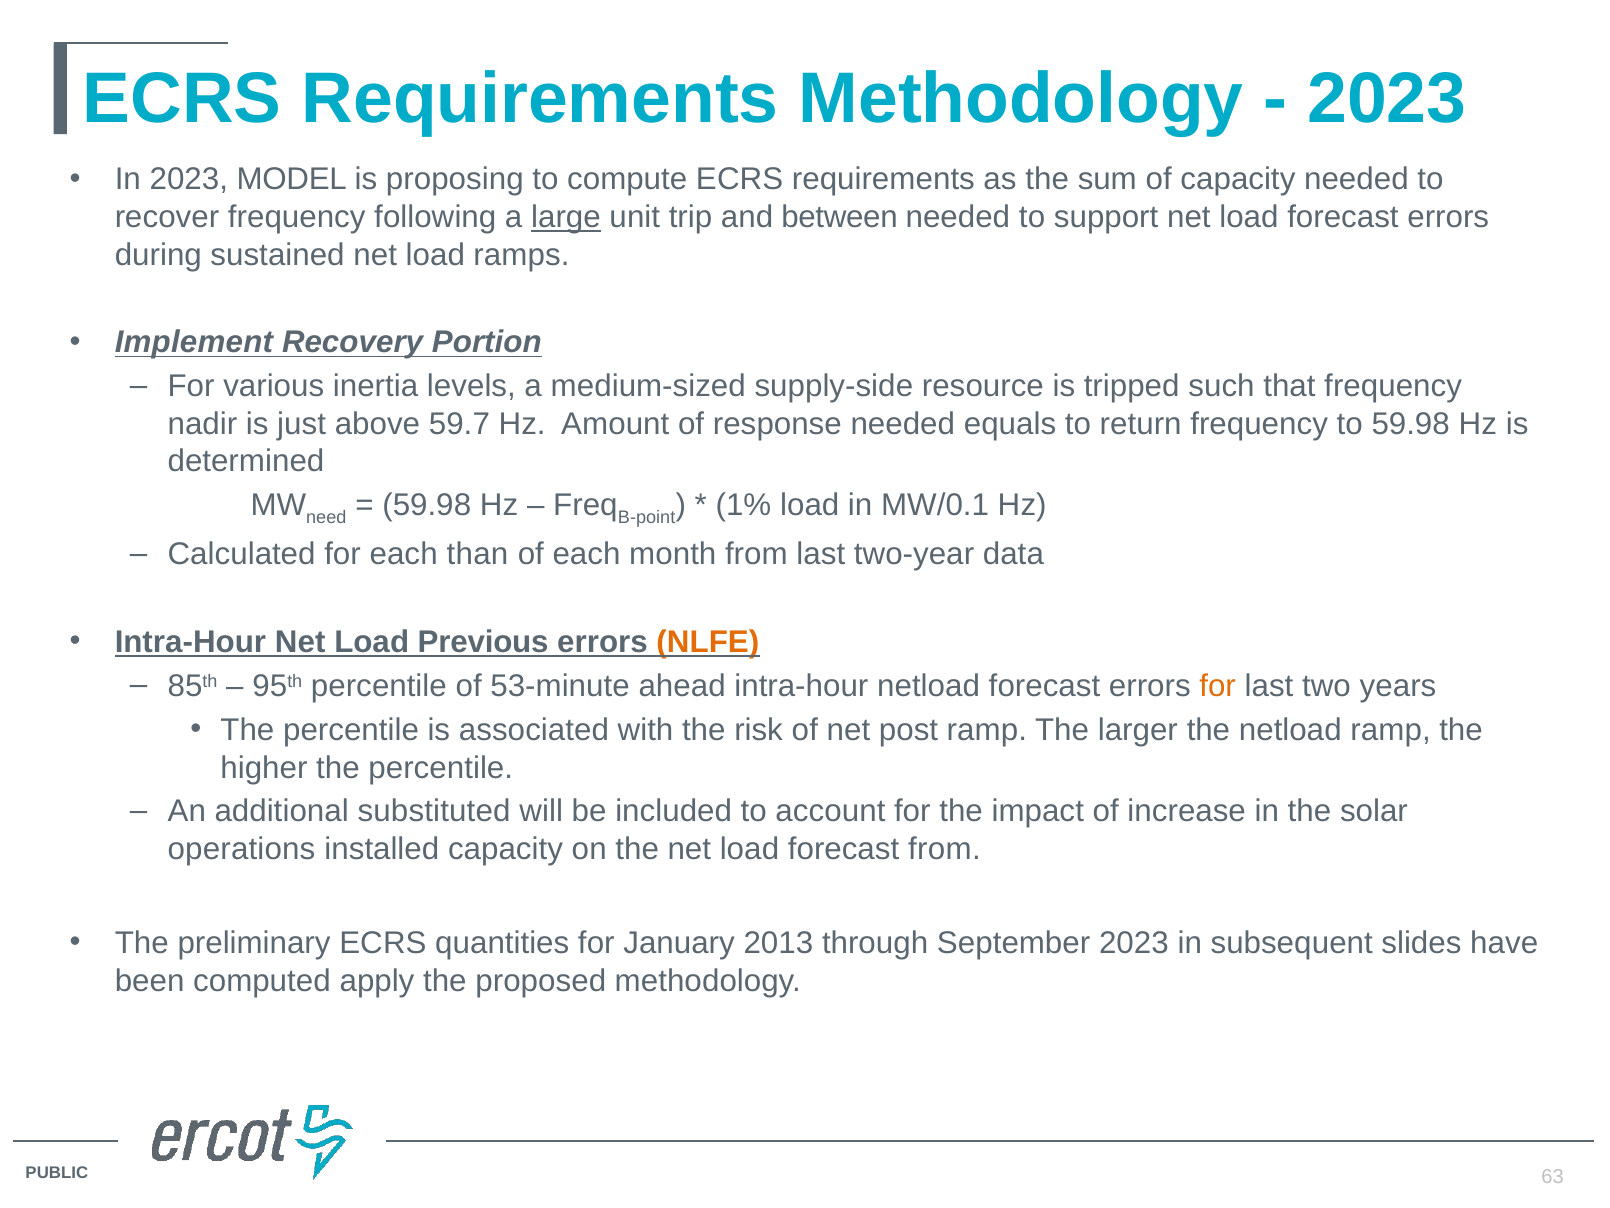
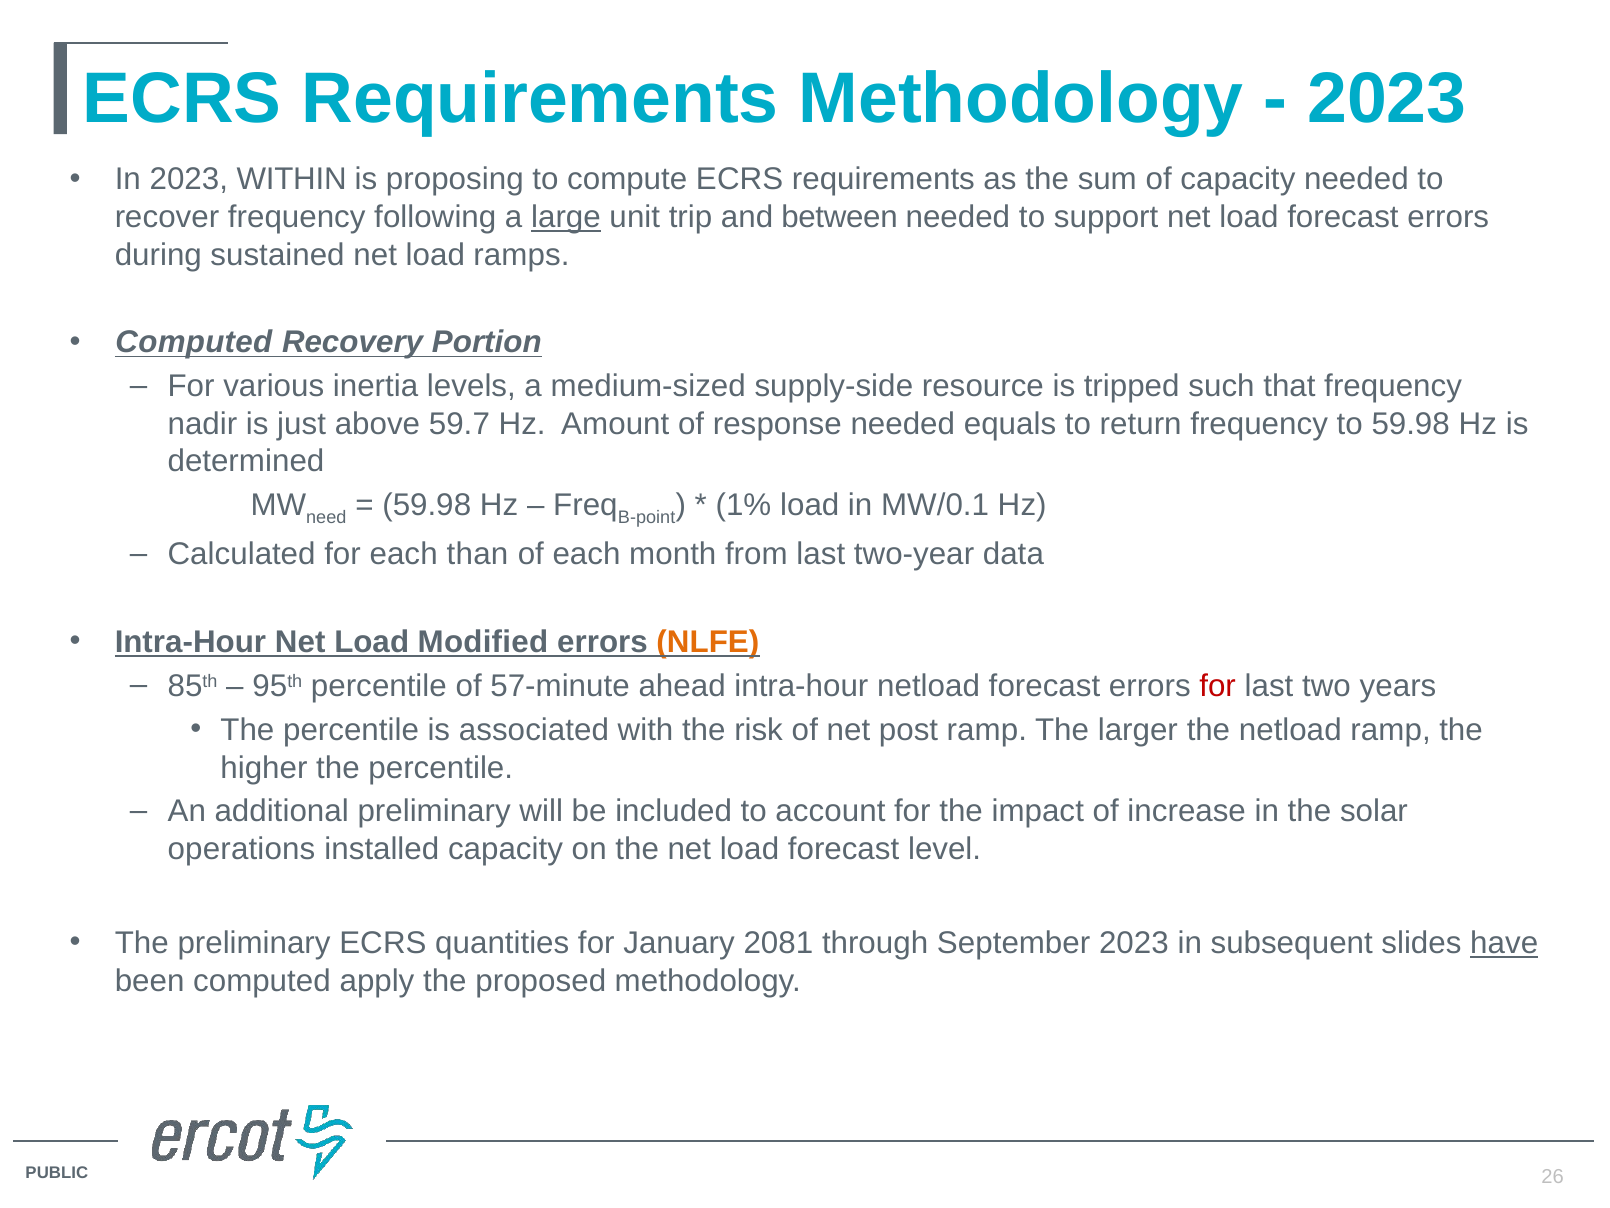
MODEL: MODEL -> WITHIN (292, 180)
Implement: Implement -> Computed (194, 342)
Previous: Previous -> Modified (483, 642)
53-minute: 53-minute -> 57-minute (560, 686)
for colour: orange -> red (1218, 686)
additional substituted: substituted -> preliminary (434, 811)
forecast from: from -> level (945, 849)
2013: 2013 -> 2081 (778, 943)
have underline: none -> present (1504, 943)
63: 63 -> 26 (1553, 1177)
